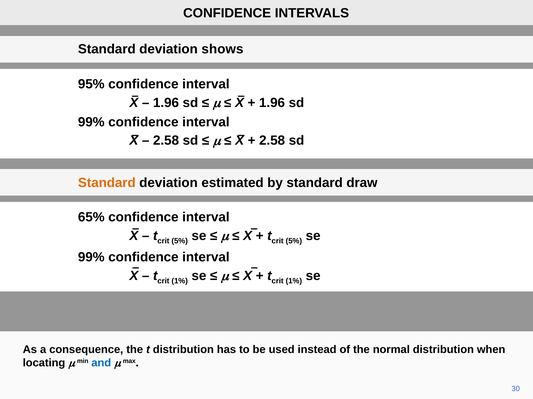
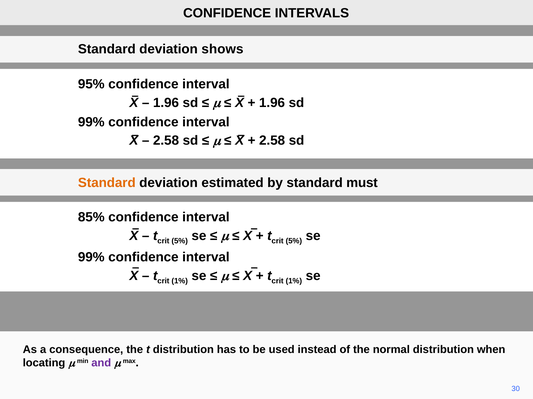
draw: draw -> must (362, 183)
65%: 65% -> 85% (91, 217)
and colour: blue -> purple (101, 364)
